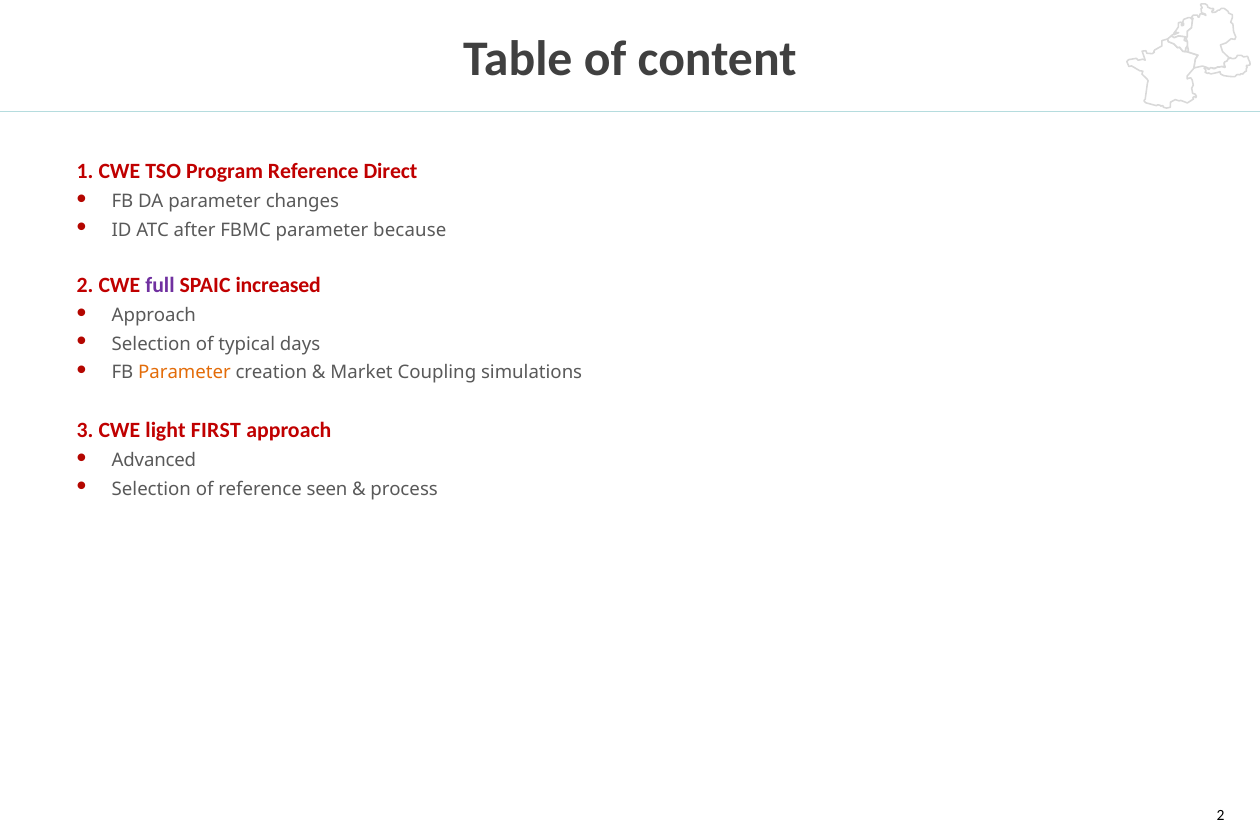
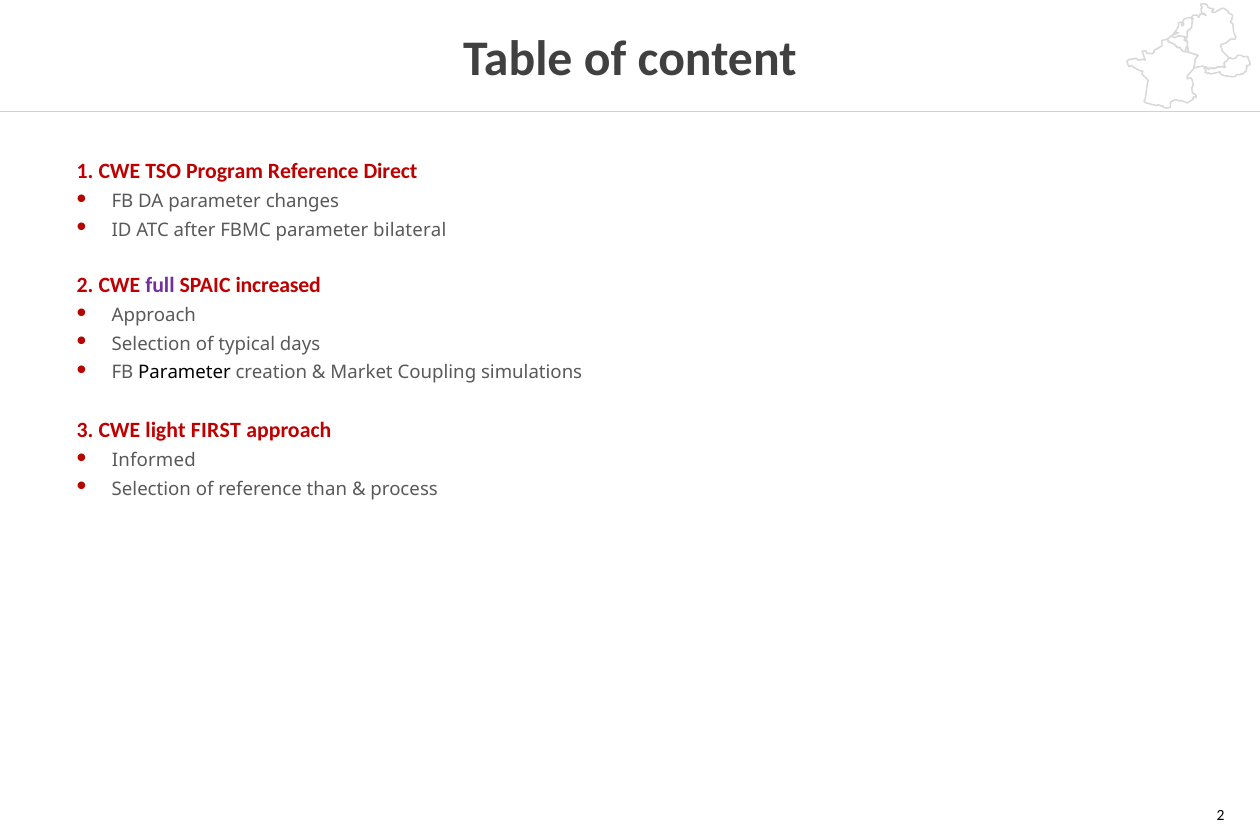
because: because -> bilateral (410, 230)
Parameter colour: orange -> black (184, 373)
Advanced: Advanced -> Informed (154, 460)
seen: seen -> than (327, 489)
